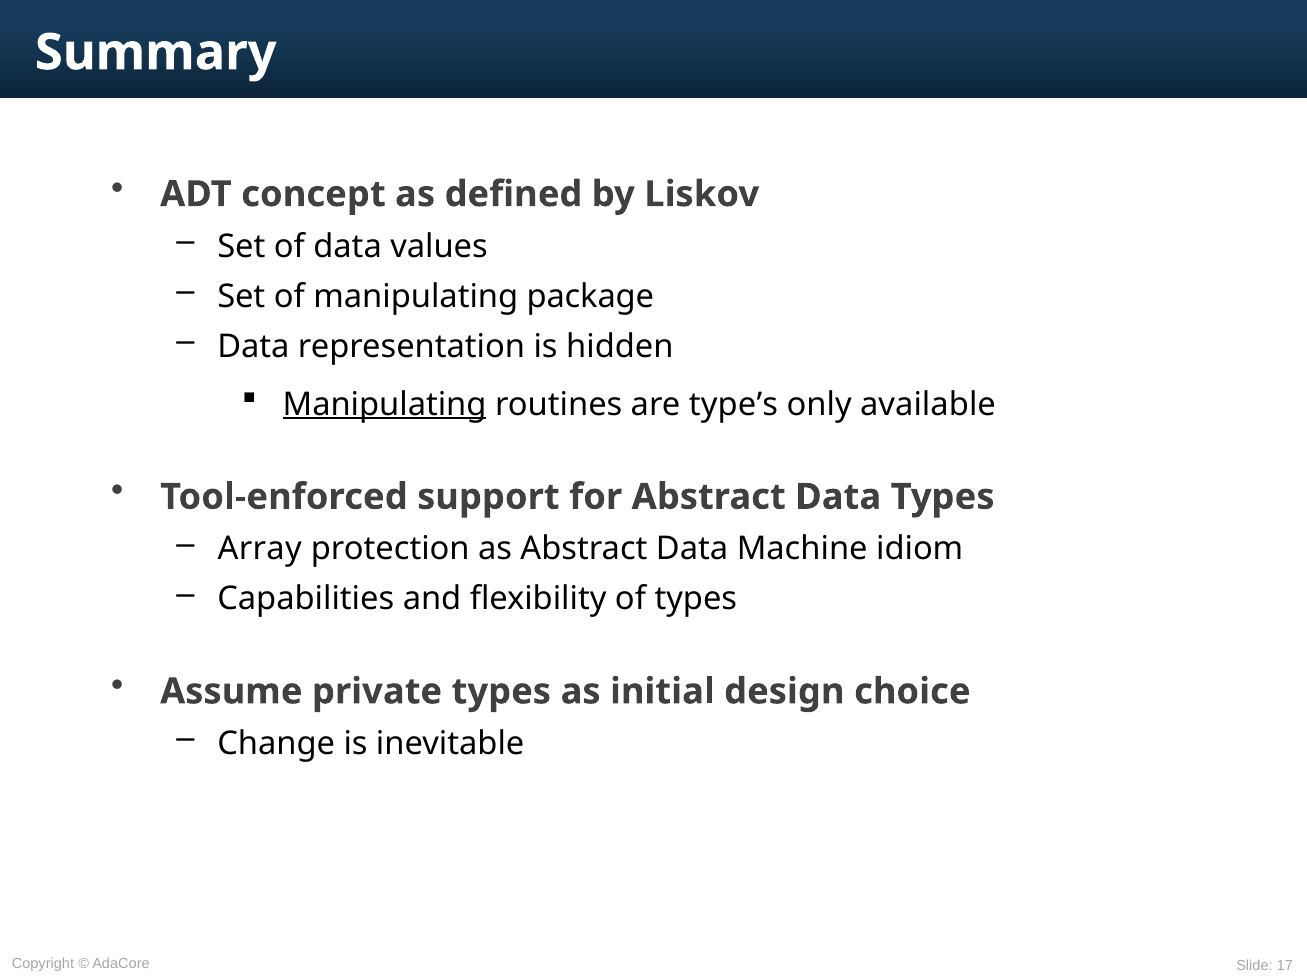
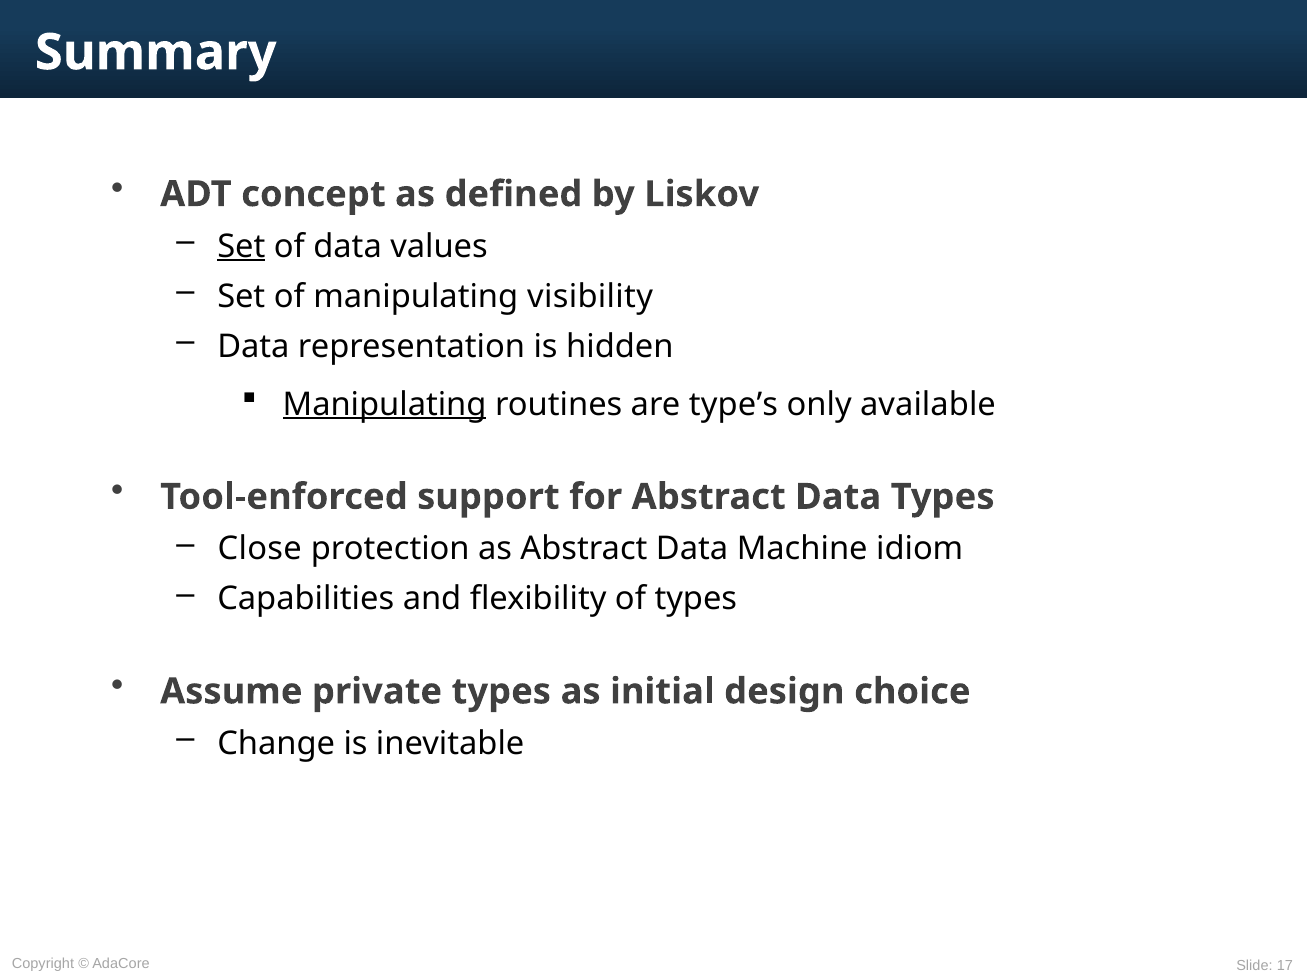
Set underline: none -> present (241, 246)
package: package -> visibility (590, 296)
Array: Array -> Close (260, 549)
